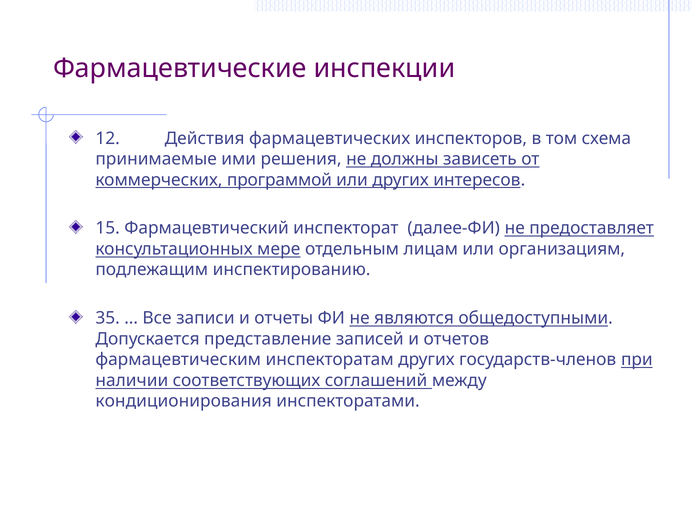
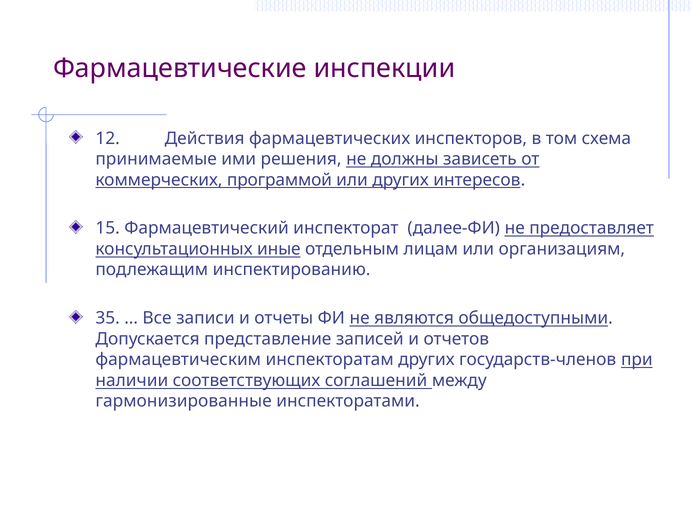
мере: мере -> иные (279, 249)
кондиционирования: кондиционирования -> гармонизированные (184, 401)
